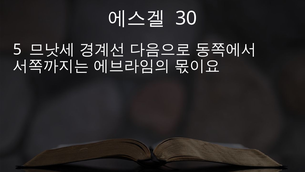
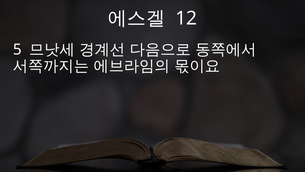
30: 30 -> 12 (186, 18)
